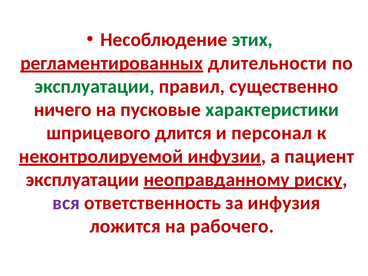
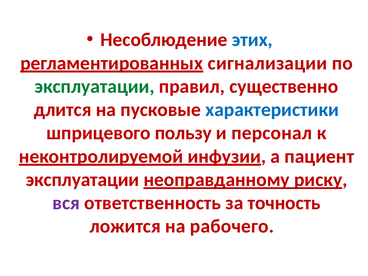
этих colour: green -> blue (252, 40)
длительности: длительности -> сигнализации (267, 63)
ничего: ничего -> длится (63, 110)
характеристики colour: green -> blue (272, 110)
длится: длится -> пользу (183, 133)
инфузия: инфузия -> точность (284, 203)
